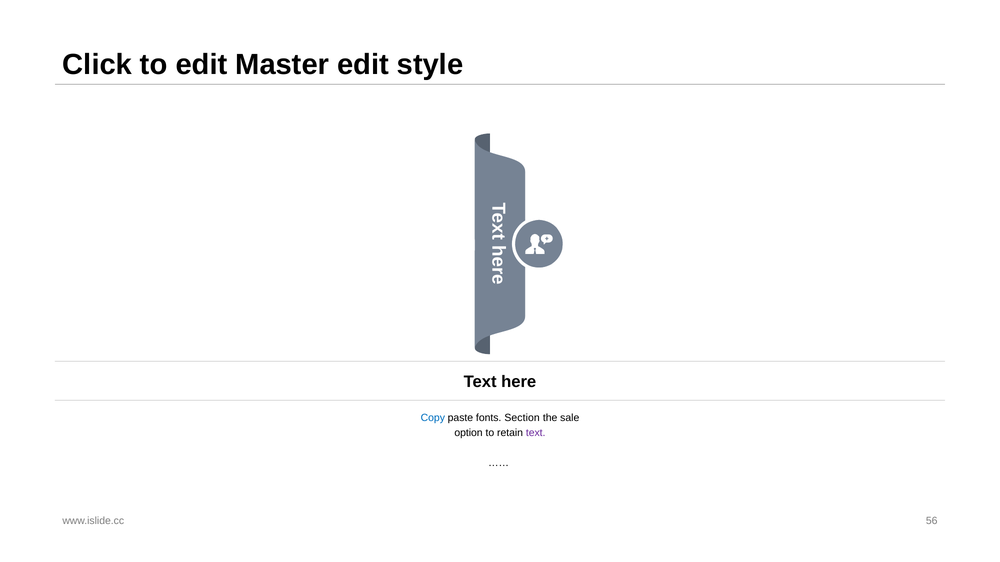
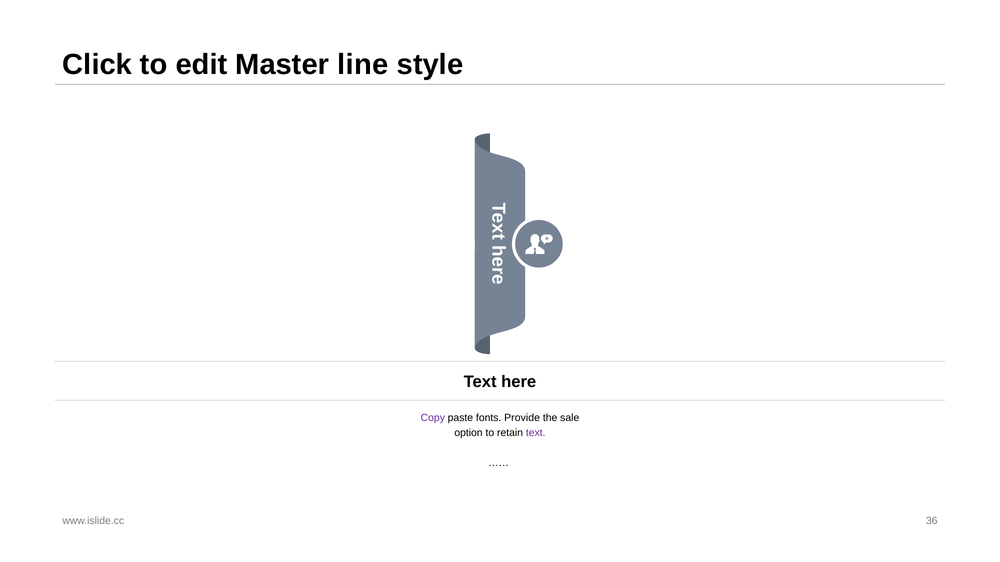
Master edit: edit -> line (363, 65)
Copy colour: blue -> purple (433, 418)
Section: Section -> Provide (522, 418)
56: 56 -> 36 (932, 521)
